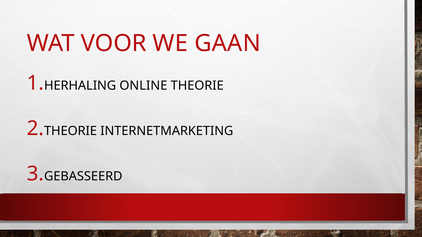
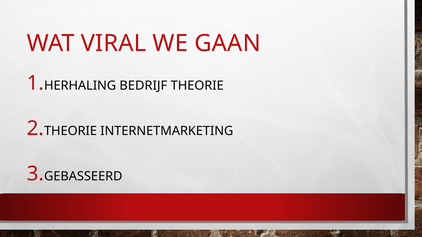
VOOR: VOOR -> VIRAL (114, 44)
ONLINE: ONLINE -> BEDRIJF (143, 86)
